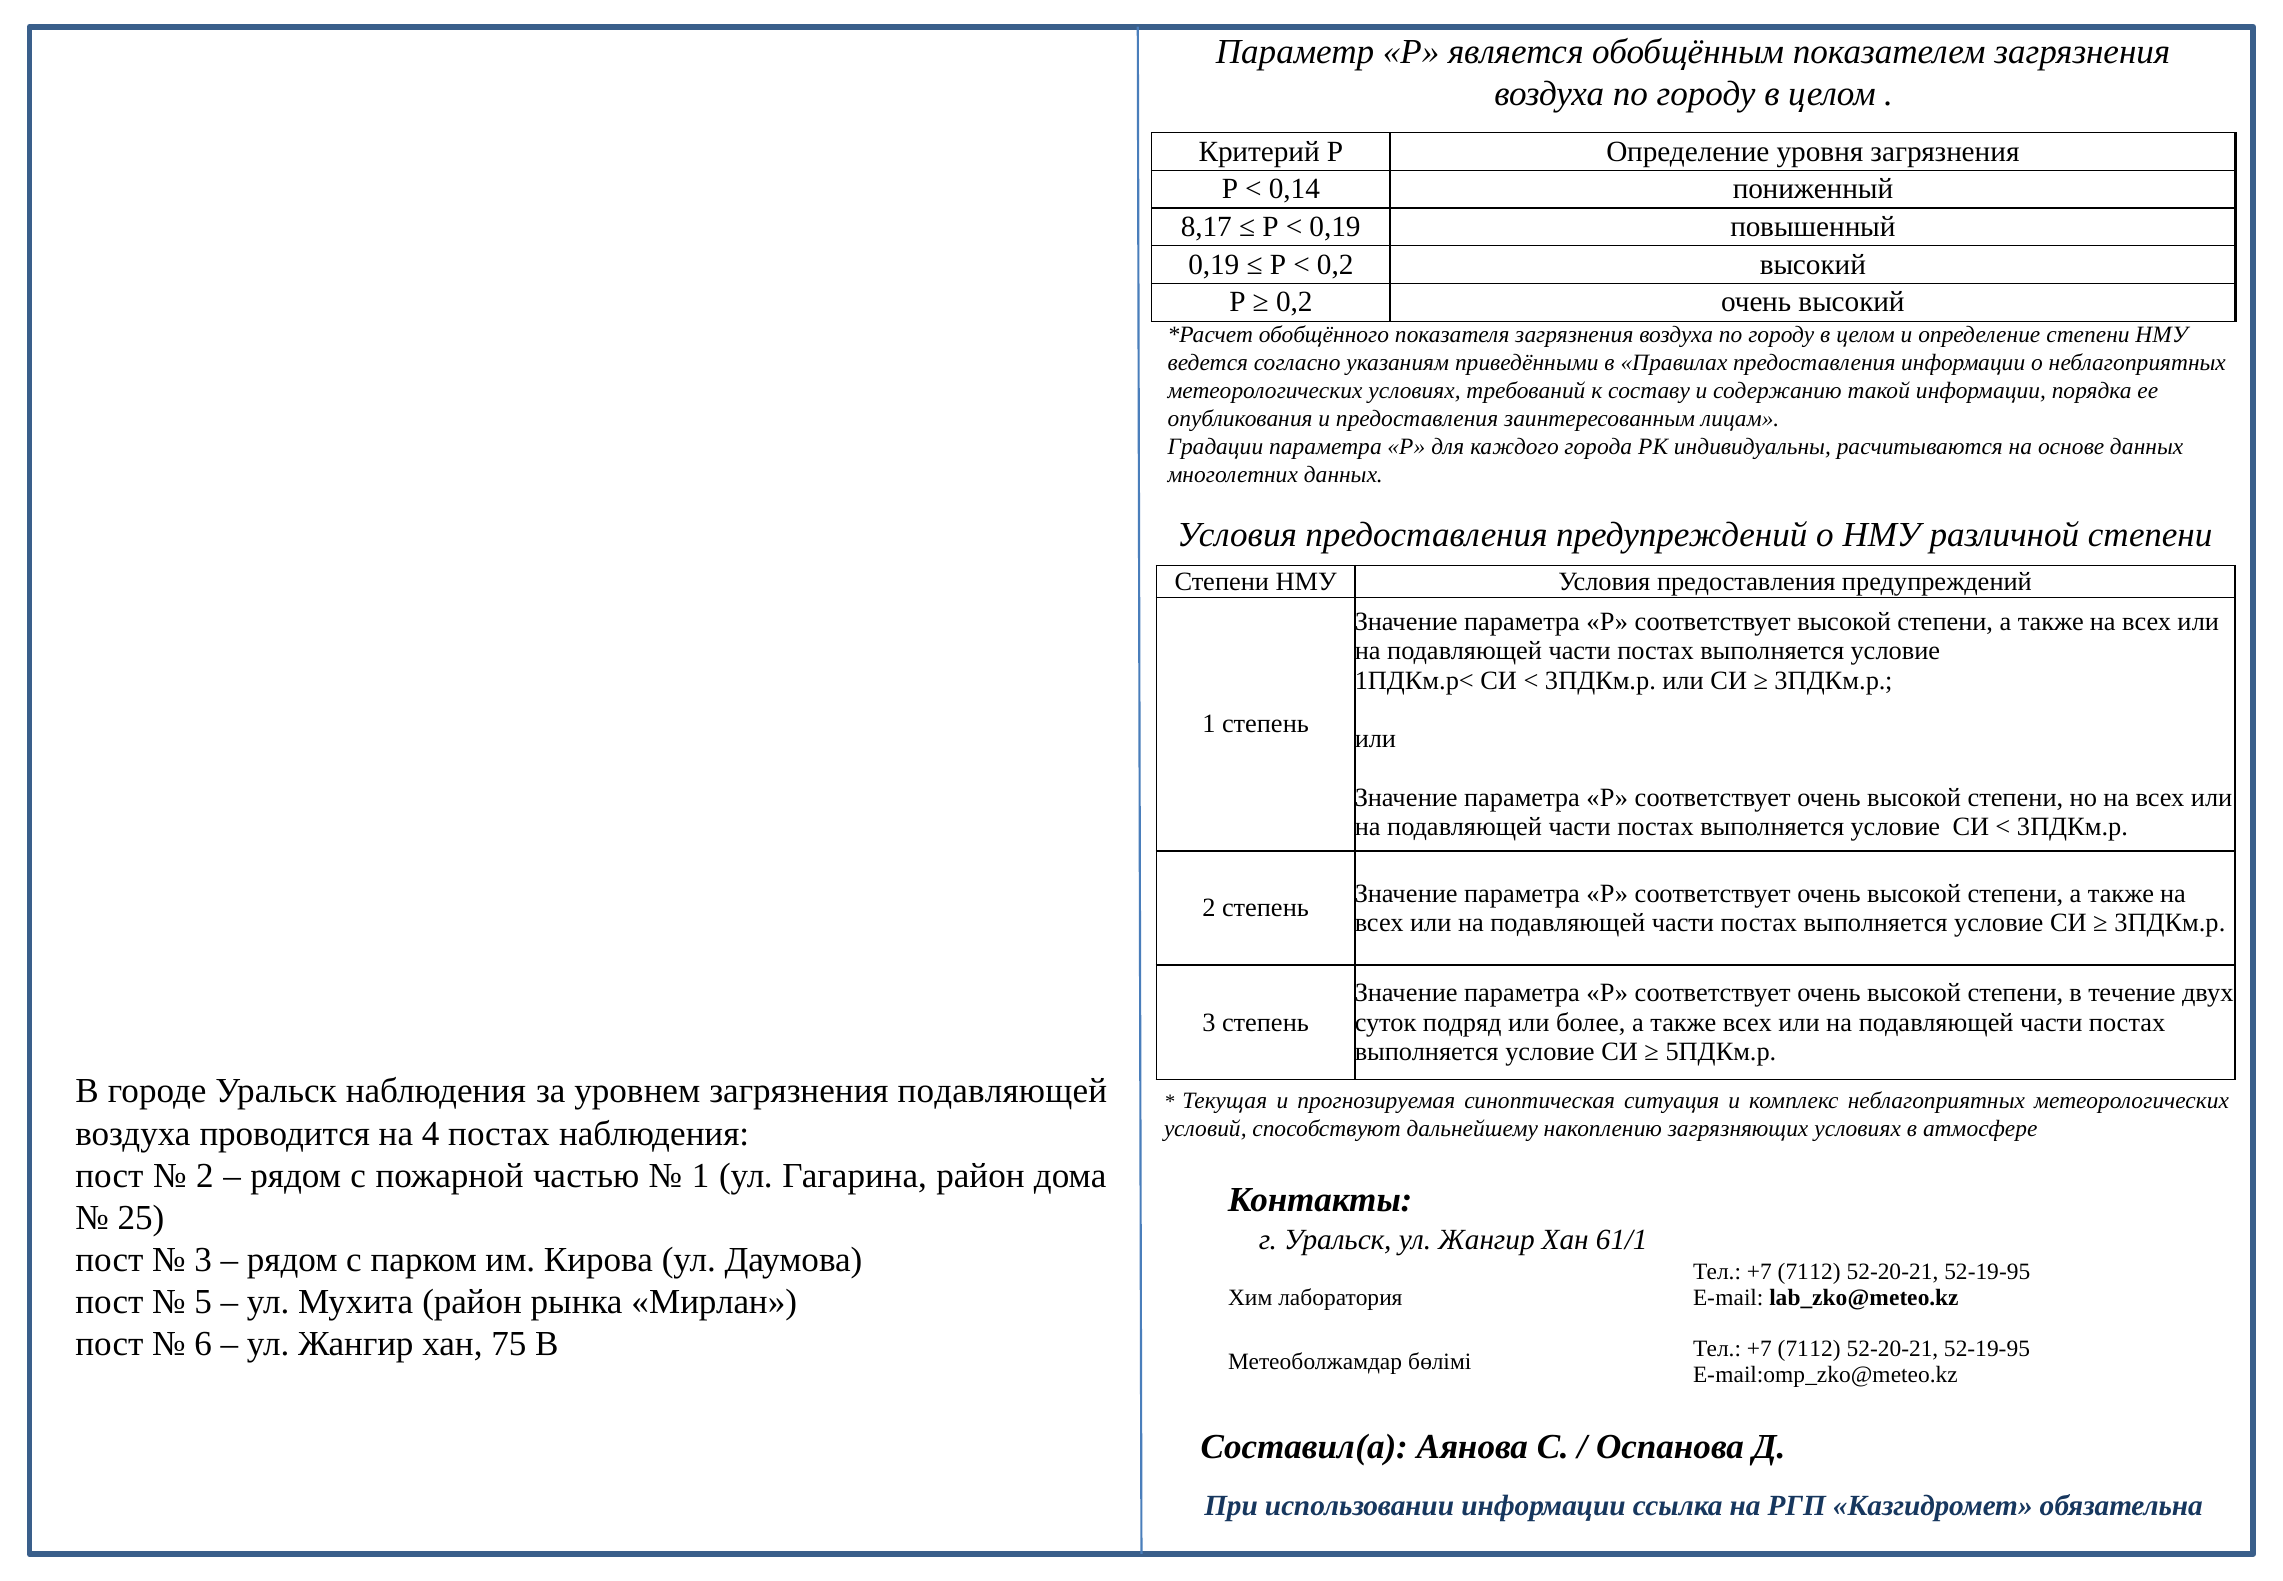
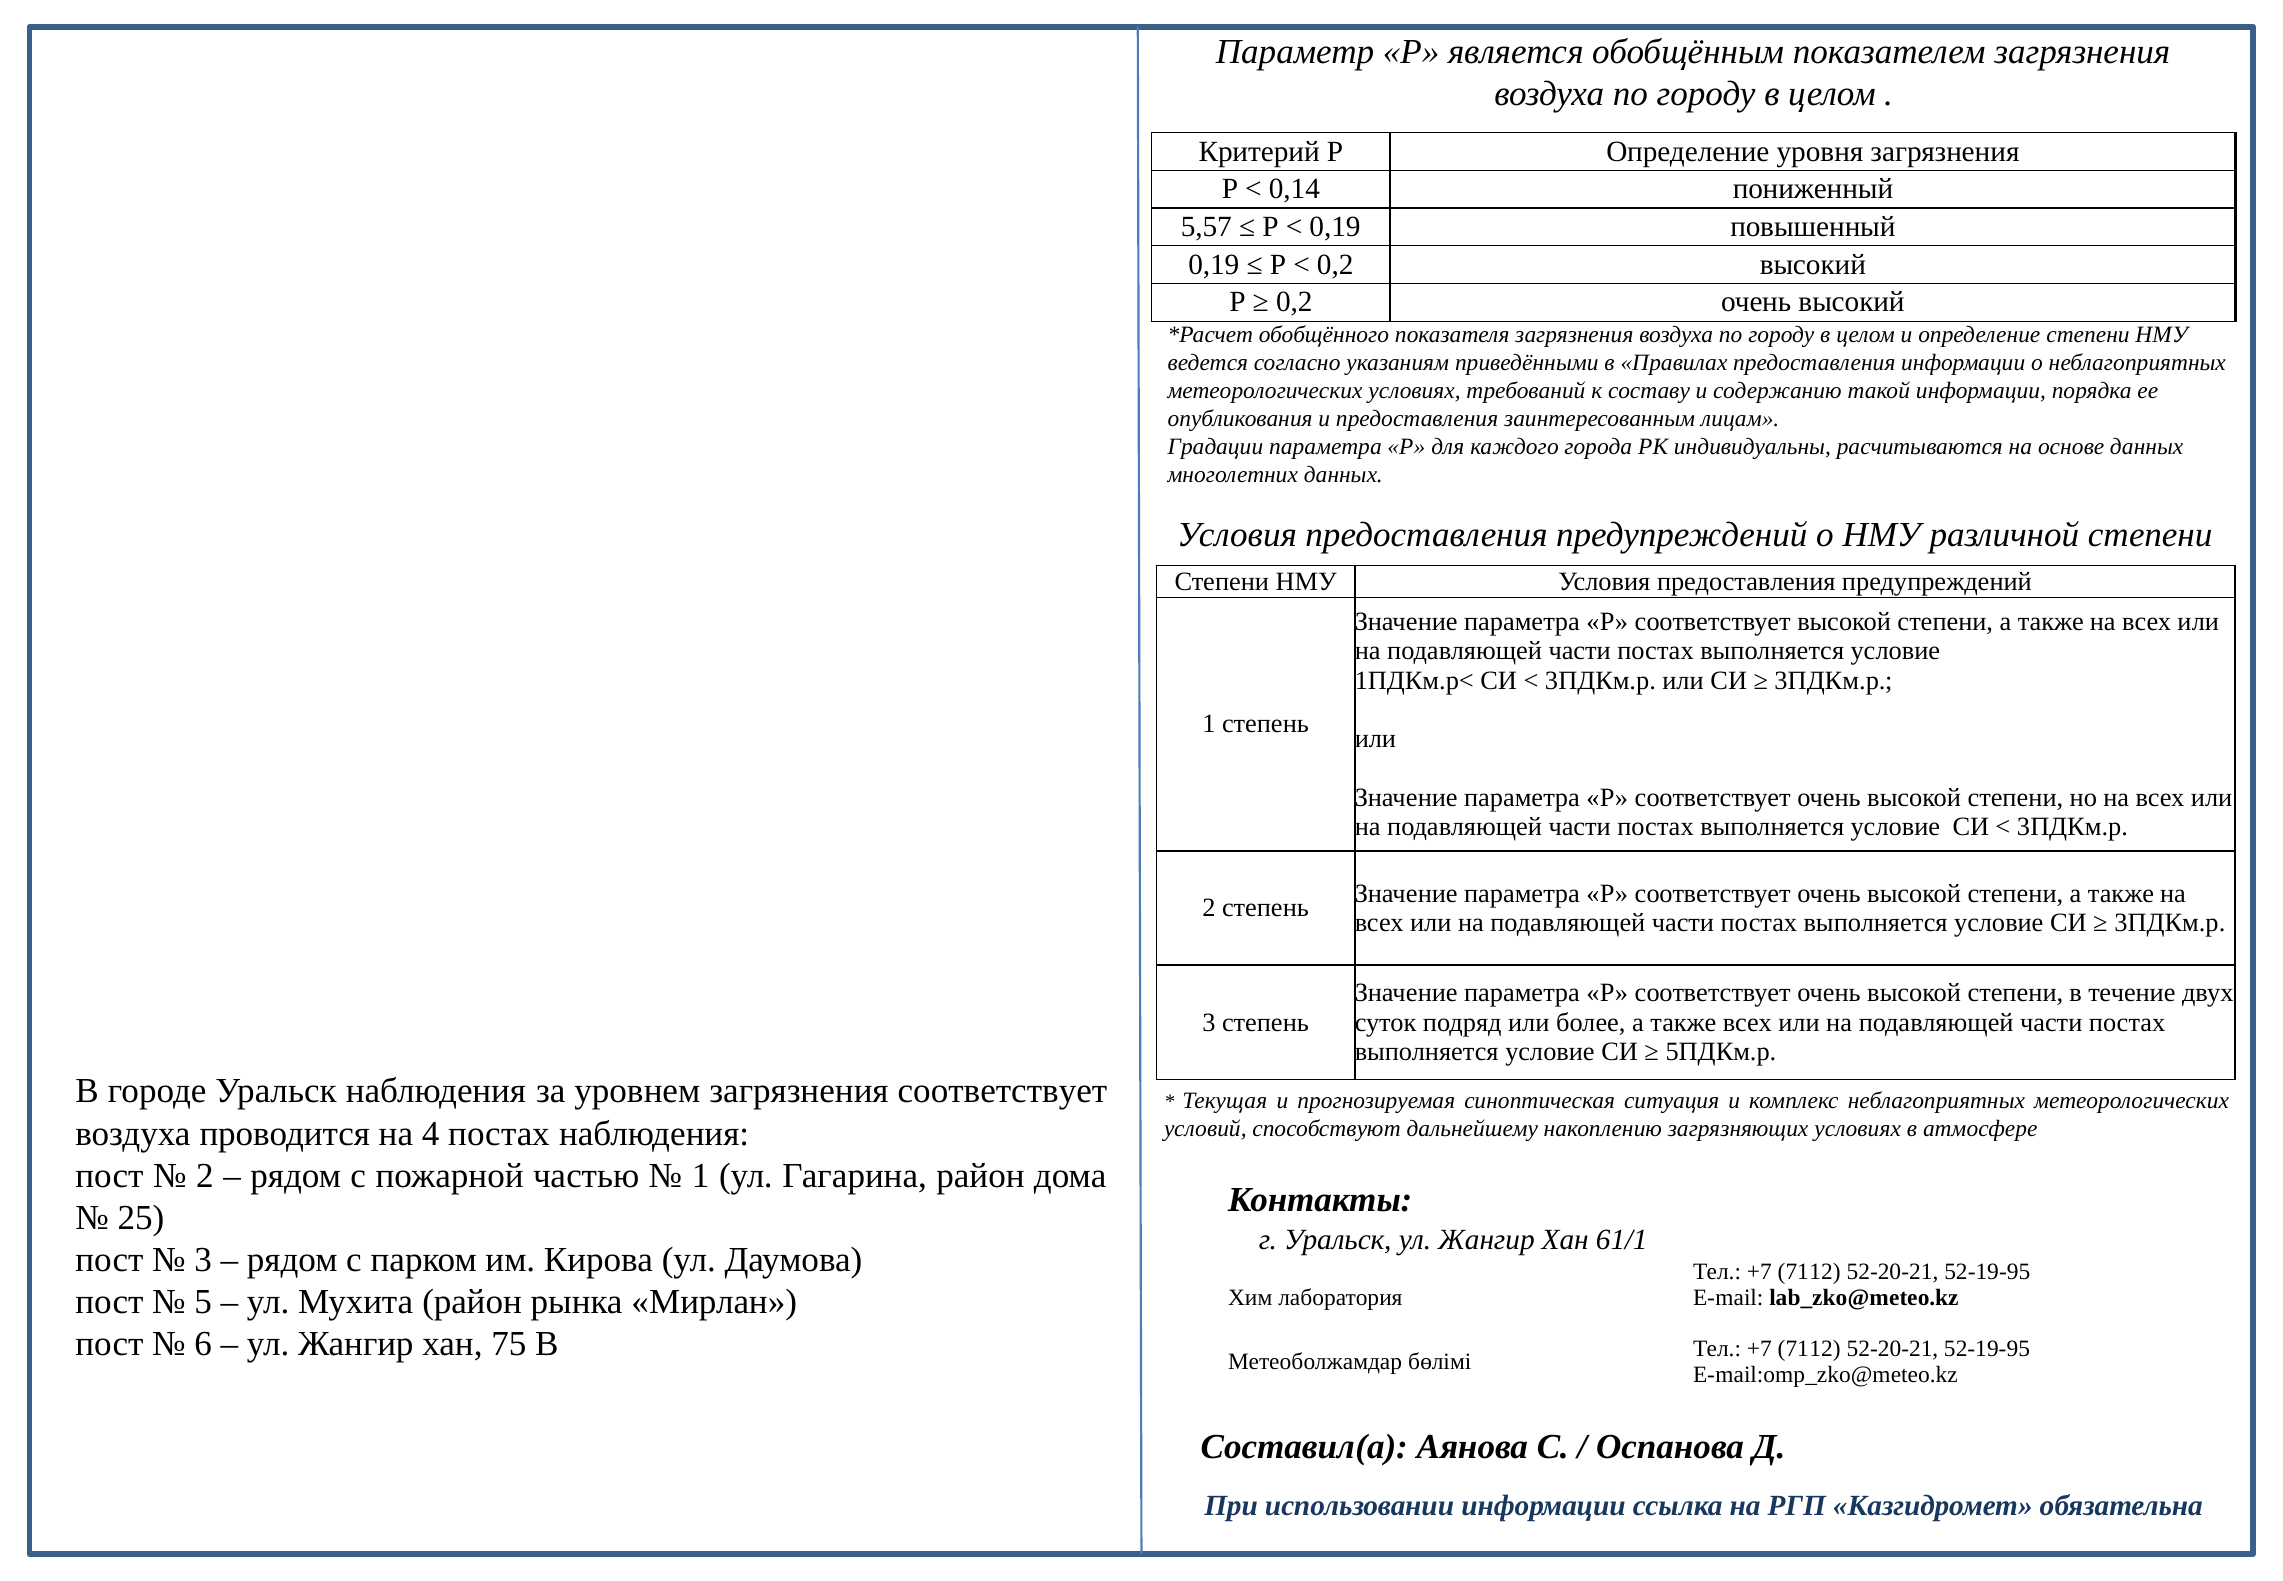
8,17: 8,17 -> 5,57 (1206, 227)
загрязнения подавляющей: подавляющей -> соответствует (1002, 1091)
